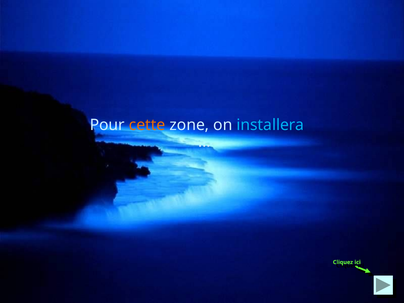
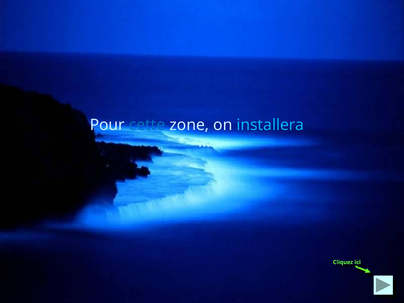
cette colour: orange -> blue (147, 125)
